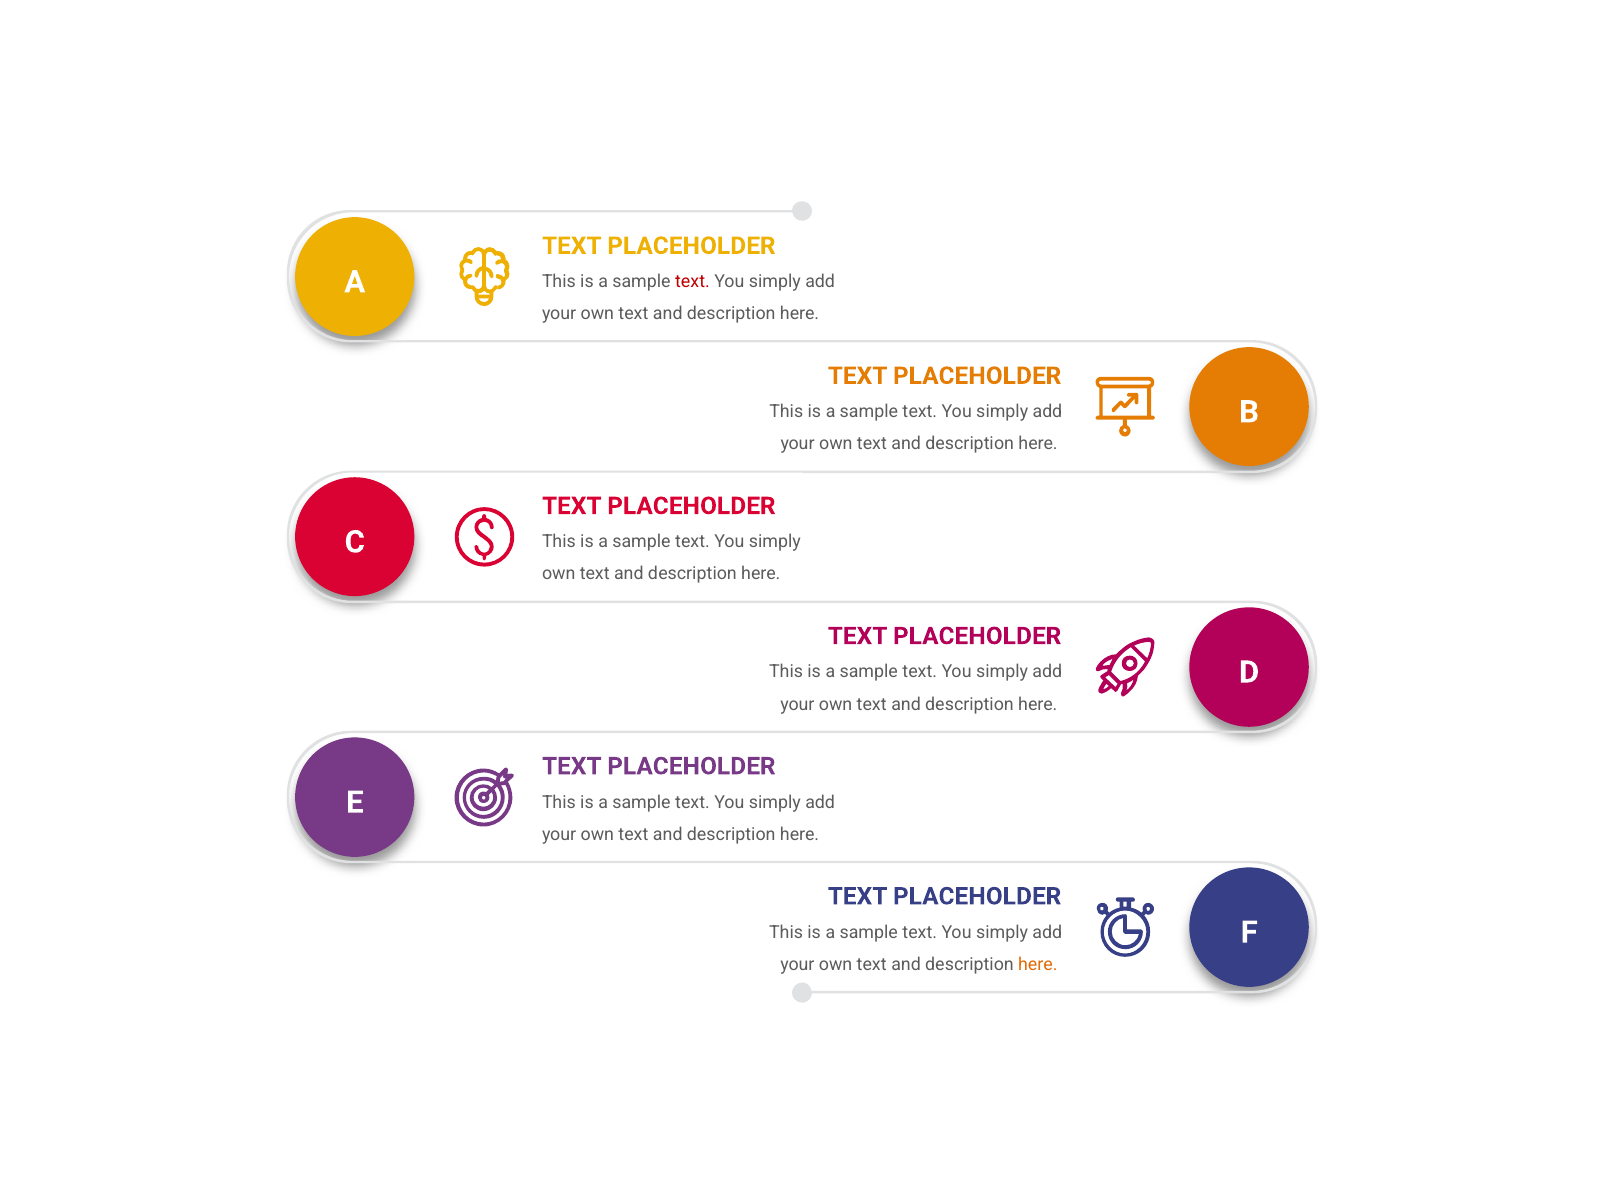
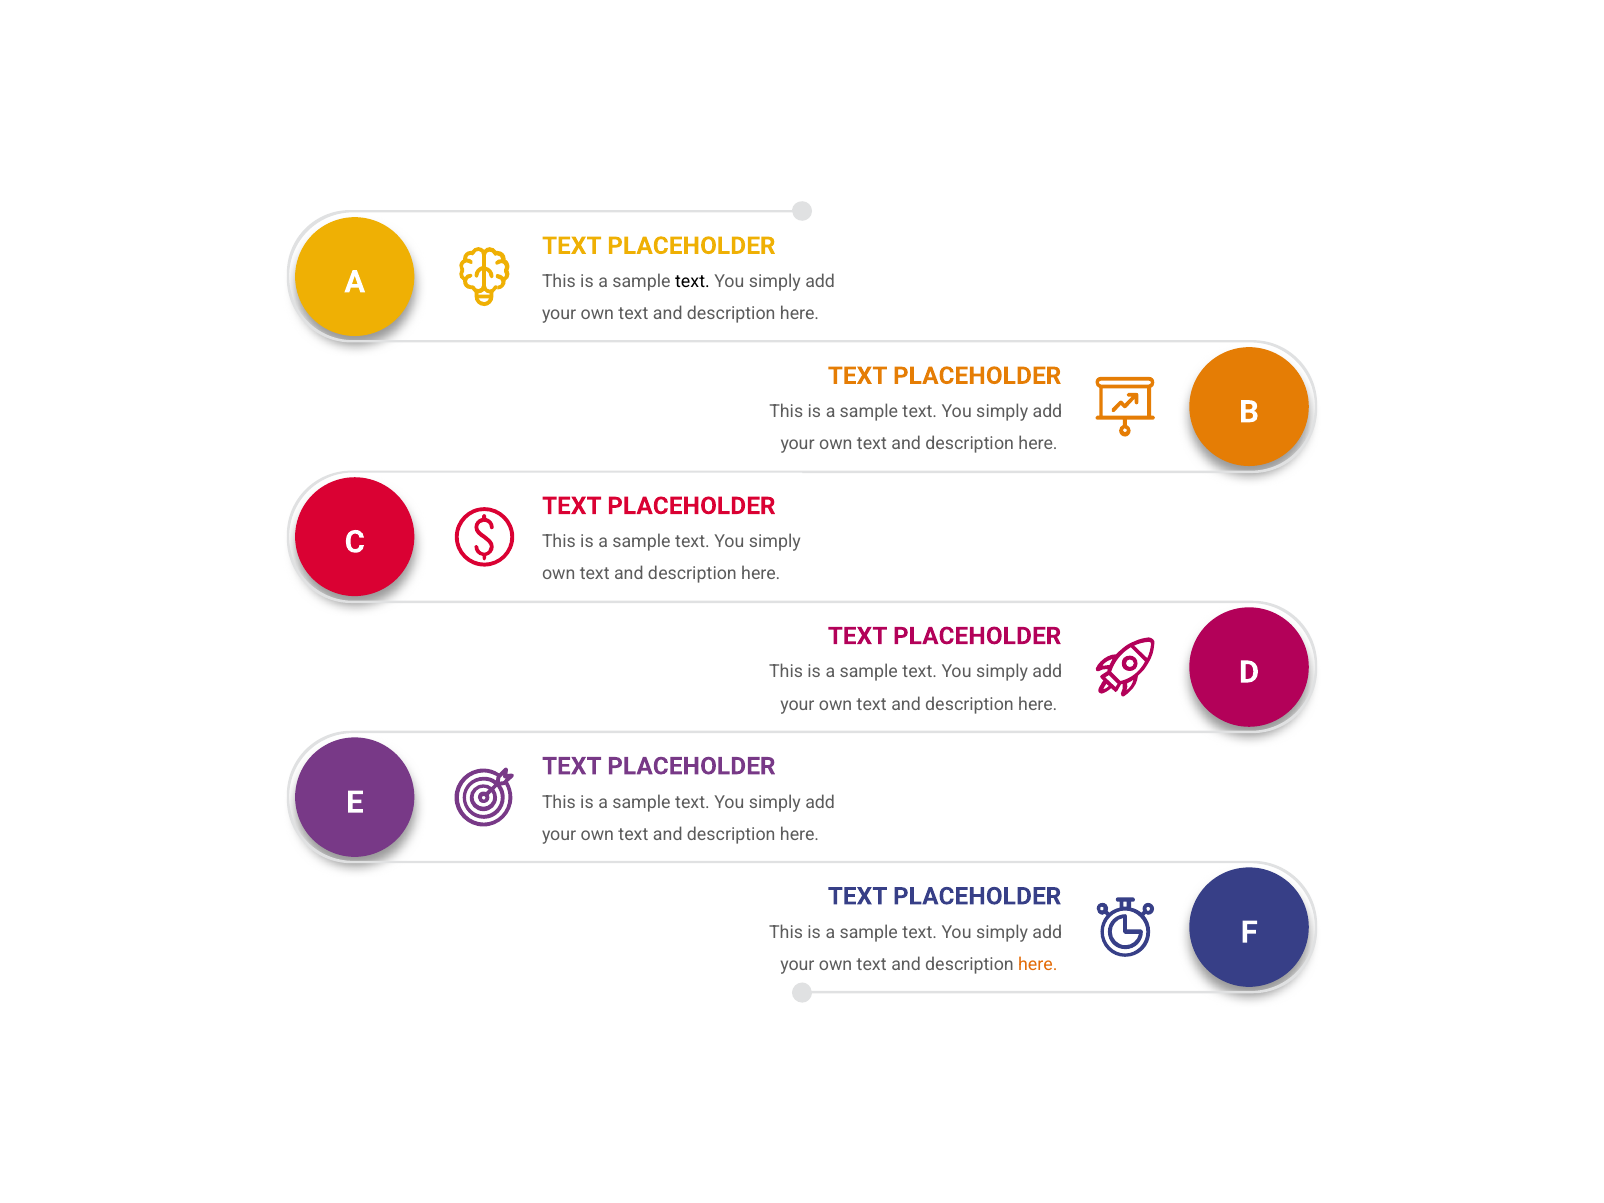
text colour: red -> black (692, 282)
